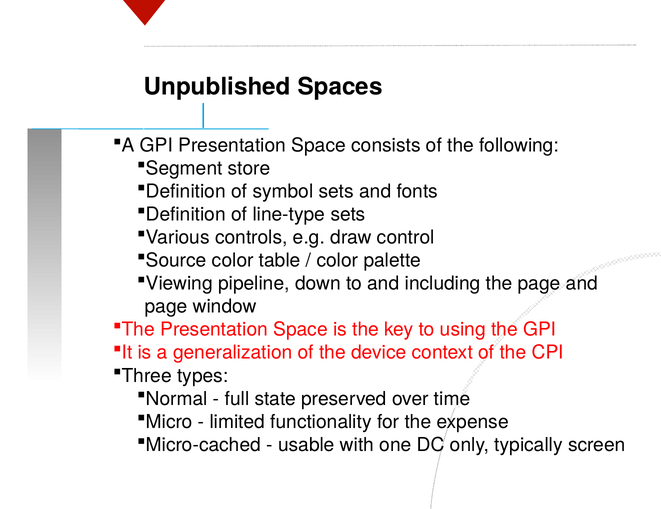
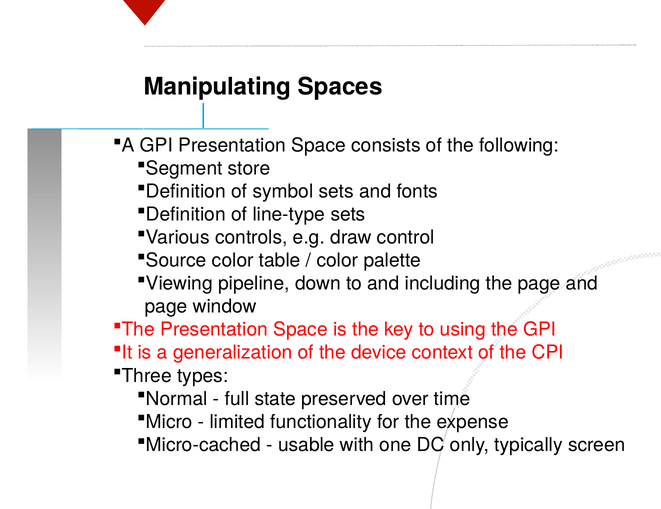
Unpublished: Unpublished -> Manipulating (217, 87)
